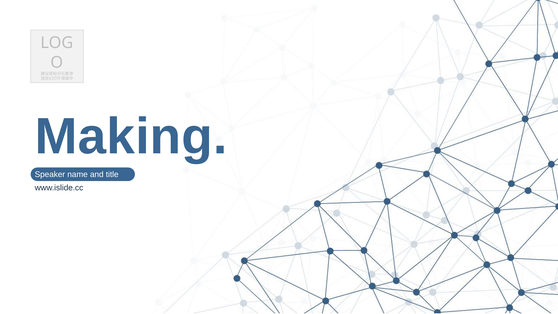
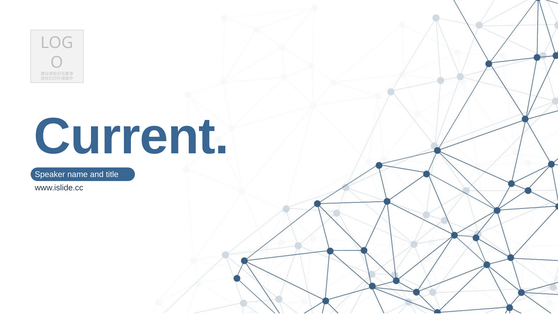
Making: Making -> Current (132, 136)
